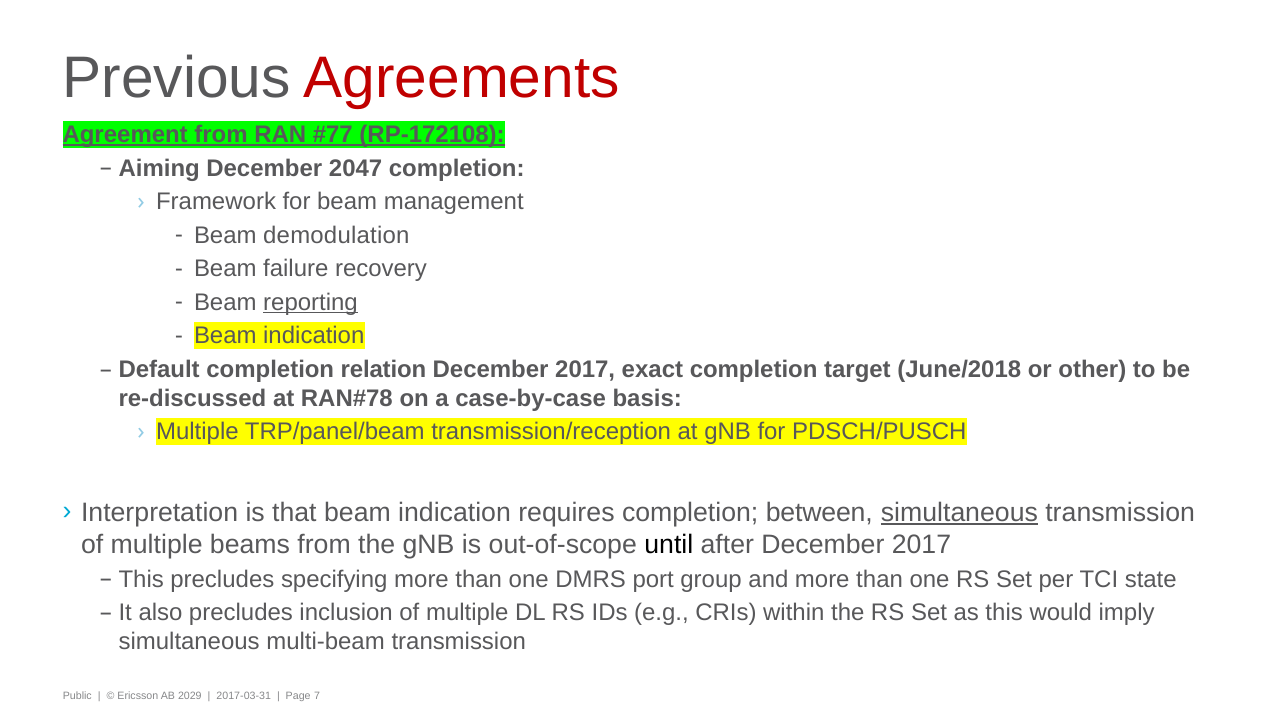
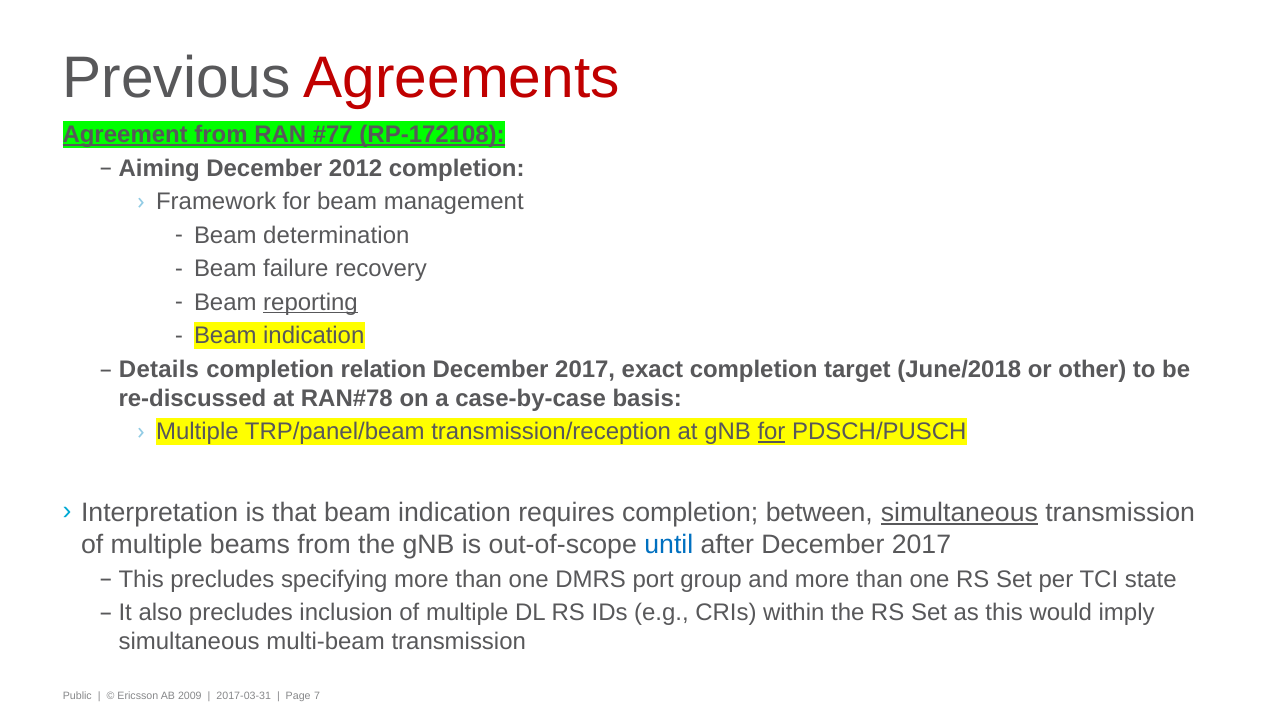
2047: 2047 -> 2012 (356, 168)
demodulation: demodulation -> determination (336, 235)
Default: Default -> Details (159, 370)
for underline: none -> present (771, 432)
until colour: black -> blue (669, 545)
2029: 2029 -> 2009 (190, 696)
